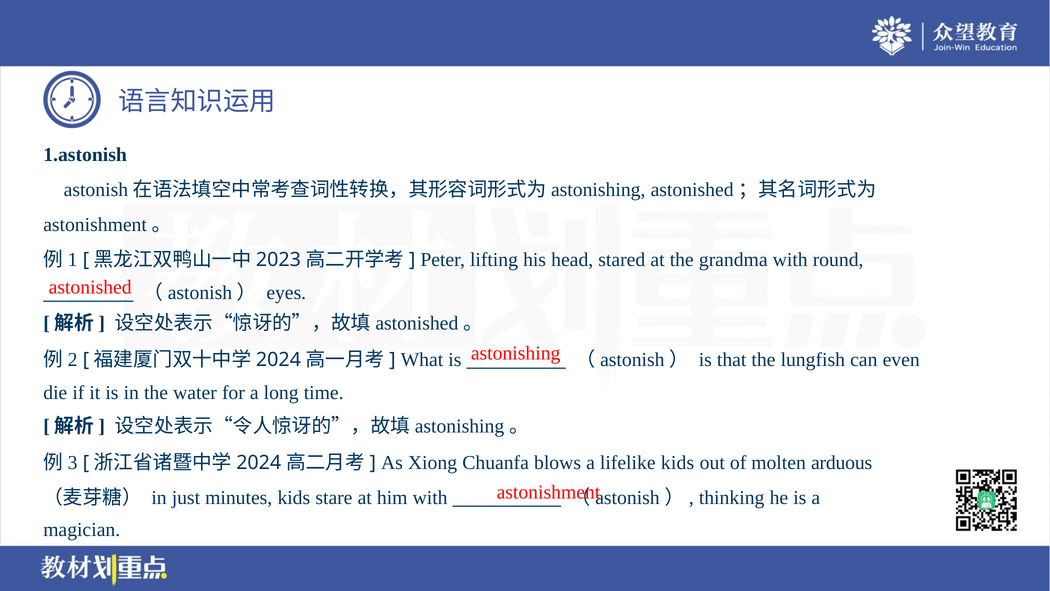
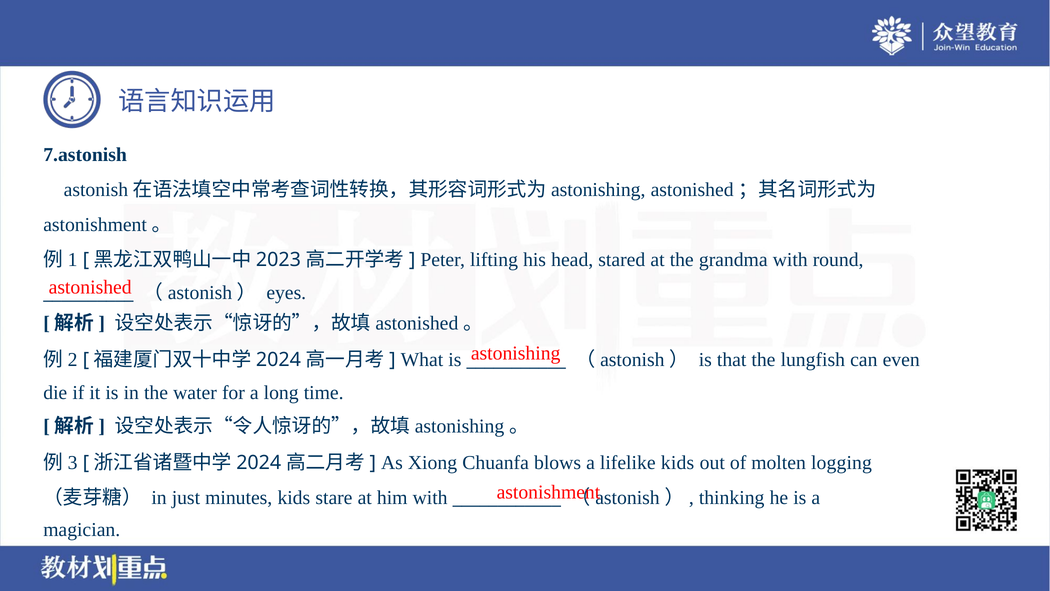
1.astonish: 1.astonish -> 7.astonish (85, 155)
arduous: arduous -> logging (841, 463)
